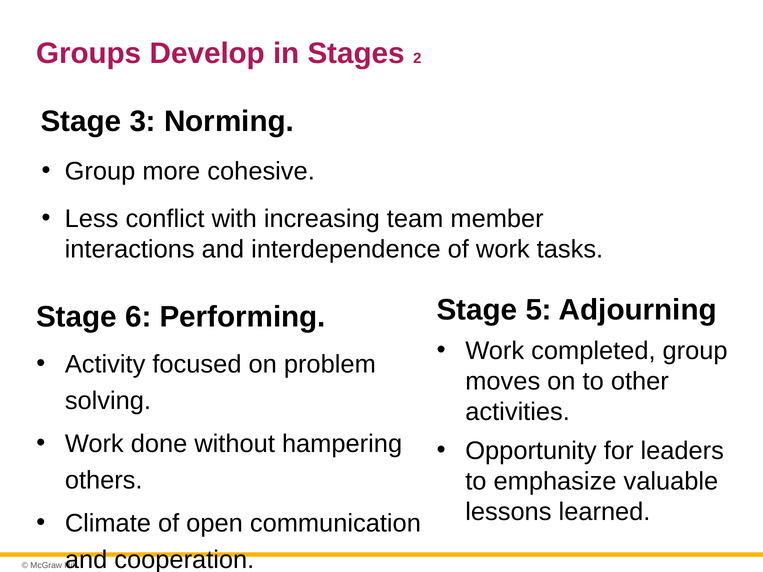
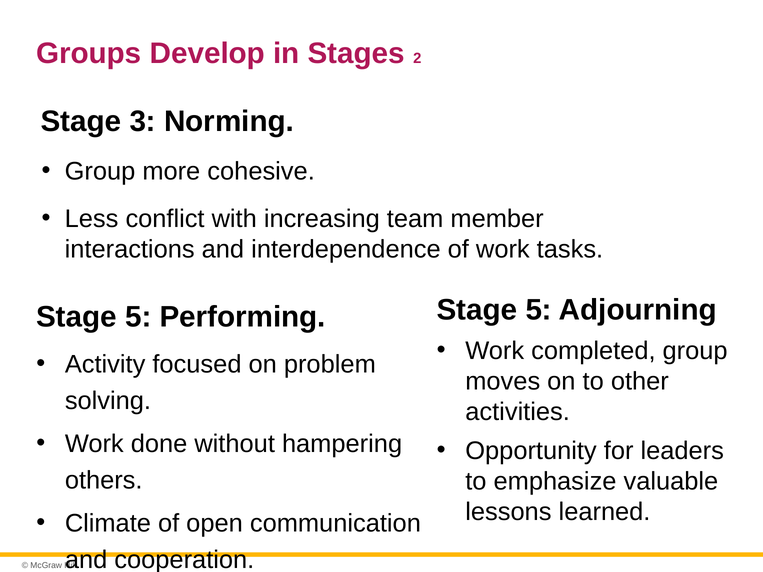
6: 6 -> 5 (138, 317)
